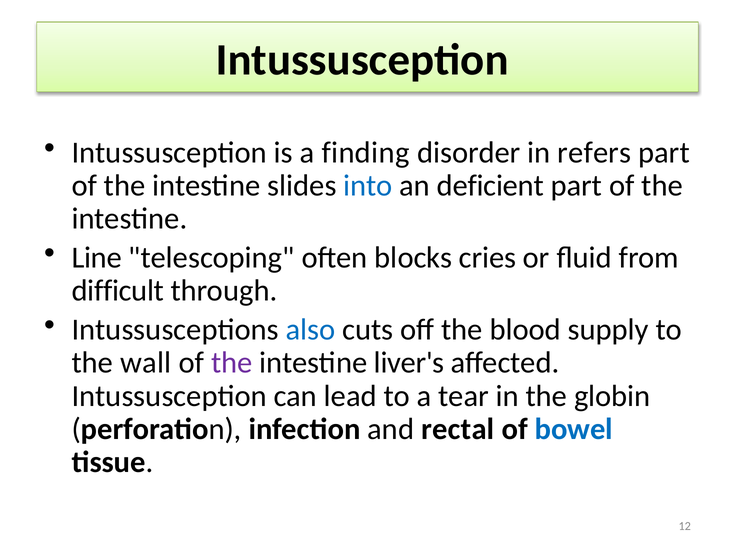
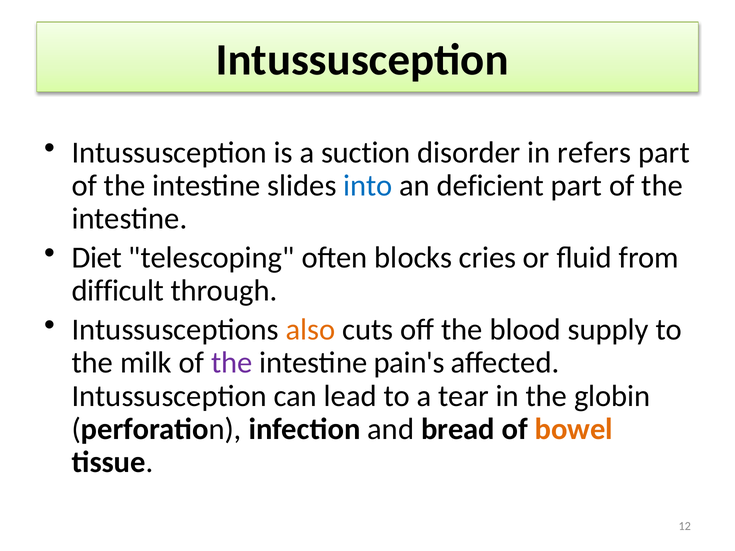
finding: finding -> suction (366, 153)
Line: Line -> Diet (97, 258)
also colour: blue -> orange (310, 330)
wall: wall -> milk (146, 363)
liver's: liver's -> pain's (409, 363)
rectal: rectal -> bread (458, 429)
bowel colour: blue -> orange (574, 429)
